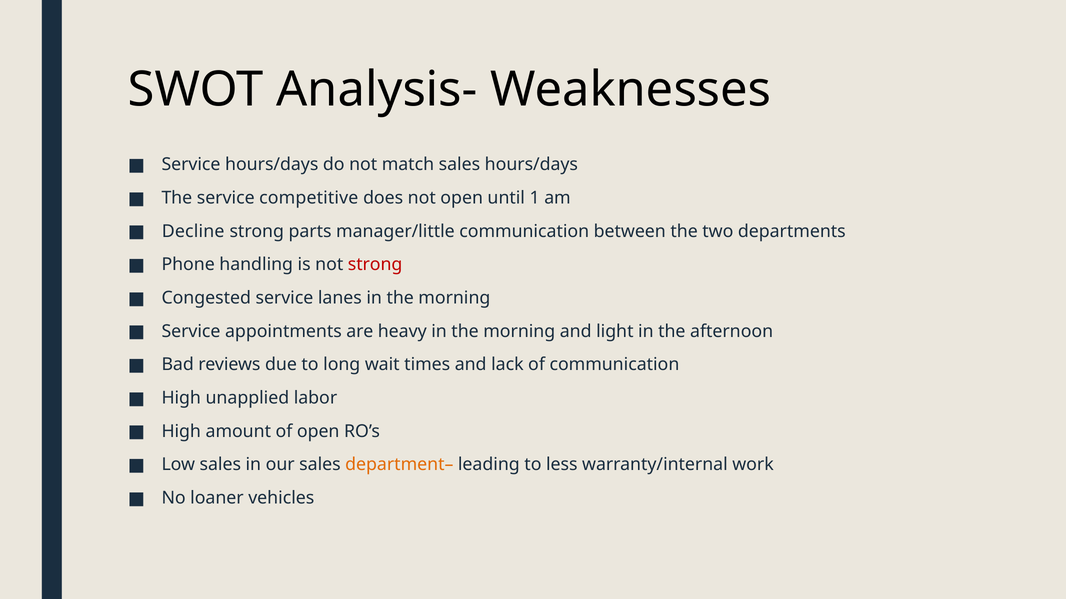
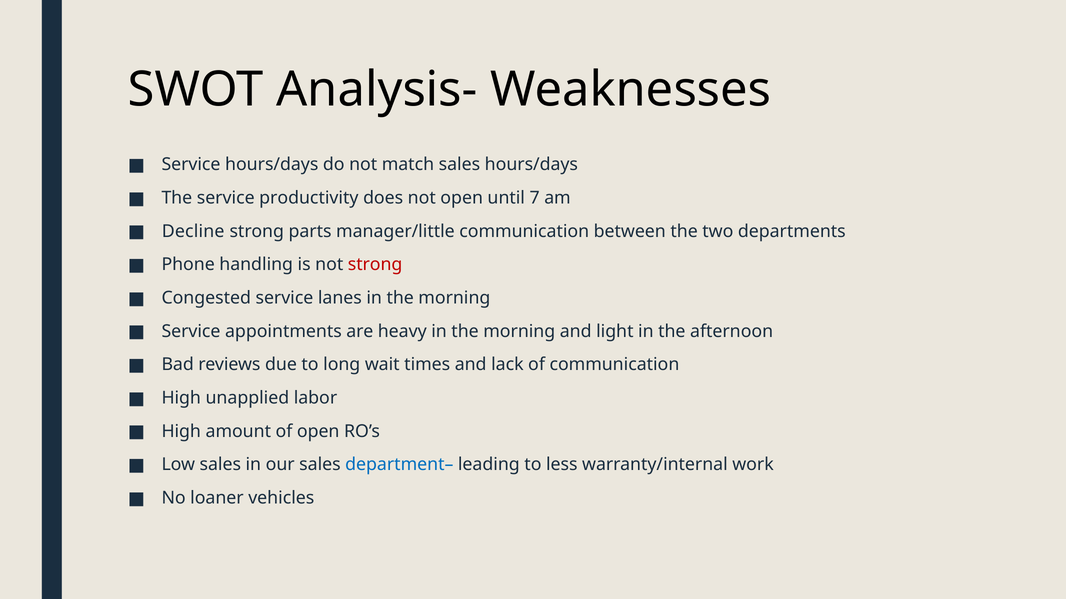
competitive: competitive -> productivity (309, 198)
1: 1 -> 7 (535, 198)
department– colour: orange -> blue (399, 465)
